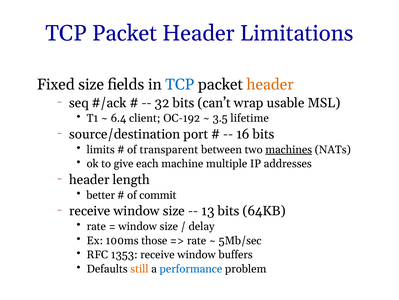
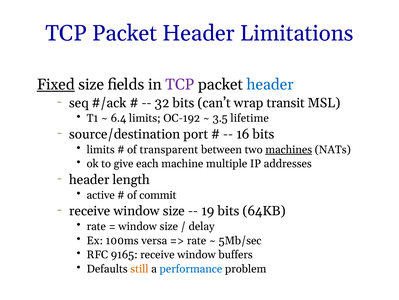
Fixed underline: none -> present (56, 84)
TCP colour: blue -> purple (180, 84)
header colour: orange -> blue (270, 84)
usable: usable -> transit (286, 103)
6.4 client: client -> limits (145, 118)
better: better -> active (101, 195)
13: 13 -> 19 (208, 210)
those: those -> versa (154, 240)
1353: 1353 -> 9165 (124, 254)
